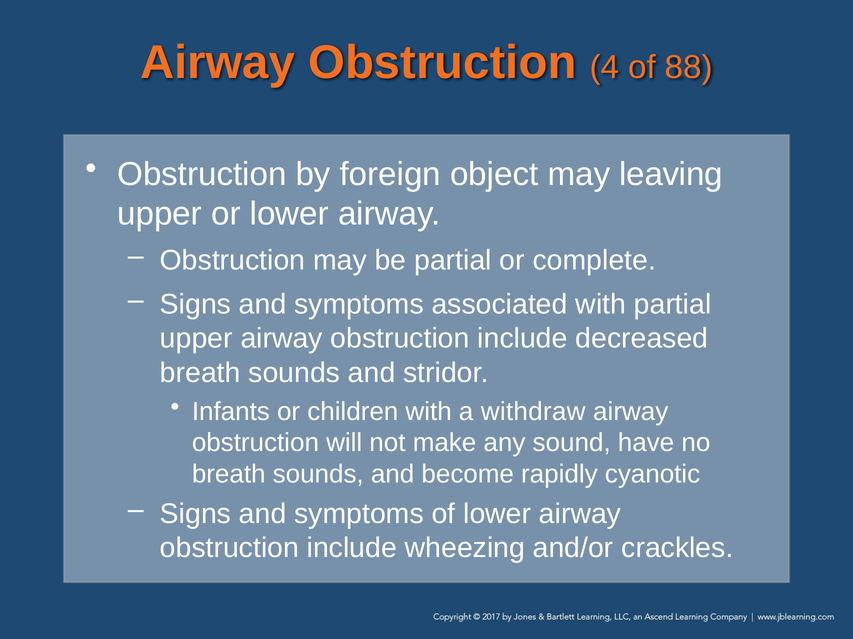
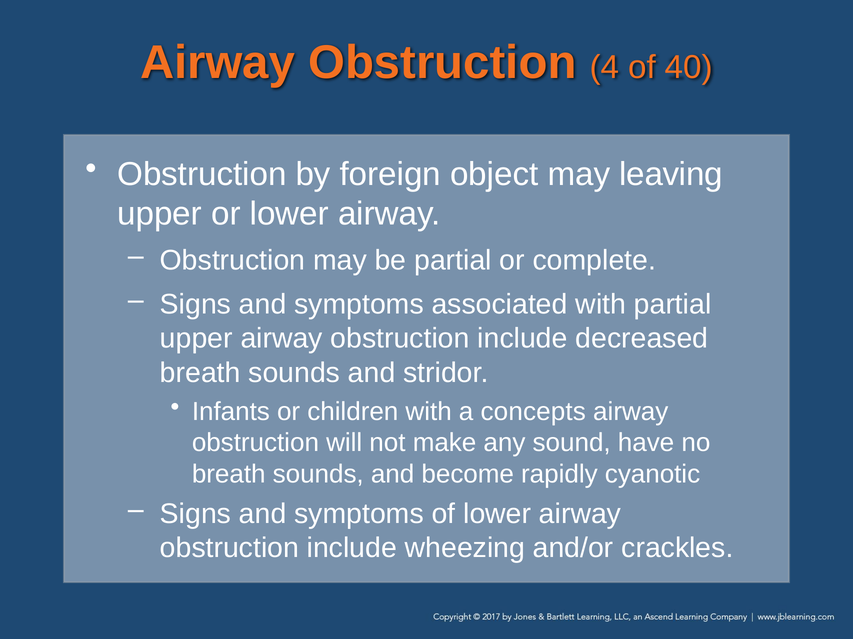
88: 88 -> 40 (689, 67)
withdraw: withdraw -> concepts (533, 412)
